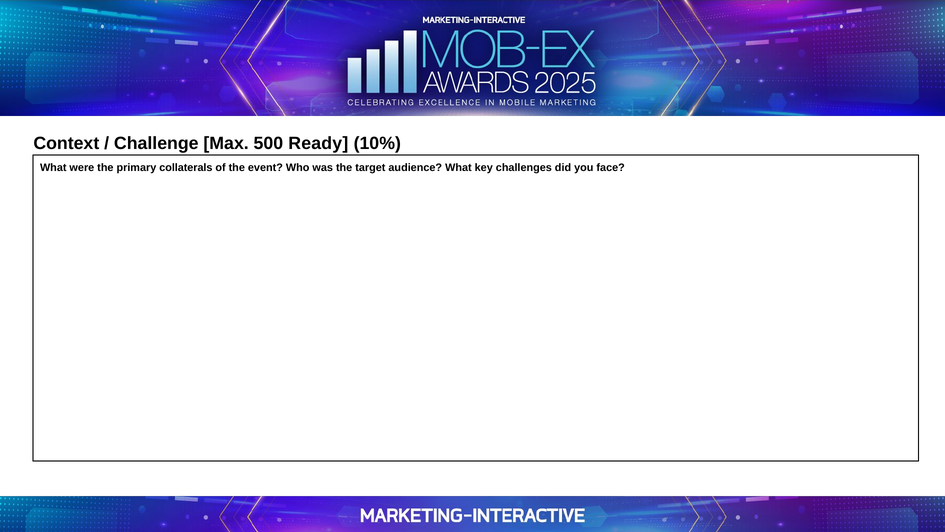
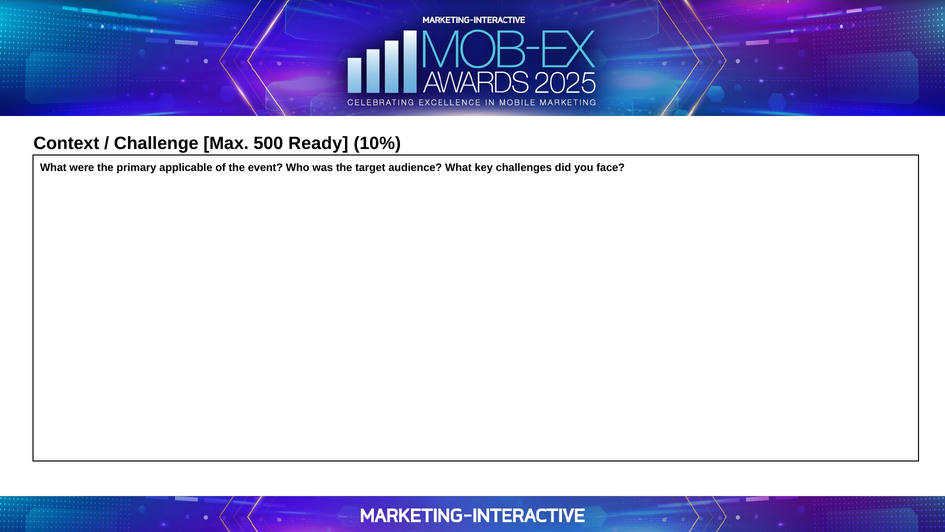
collaterals: collaterals -> applicable (186, 168)
